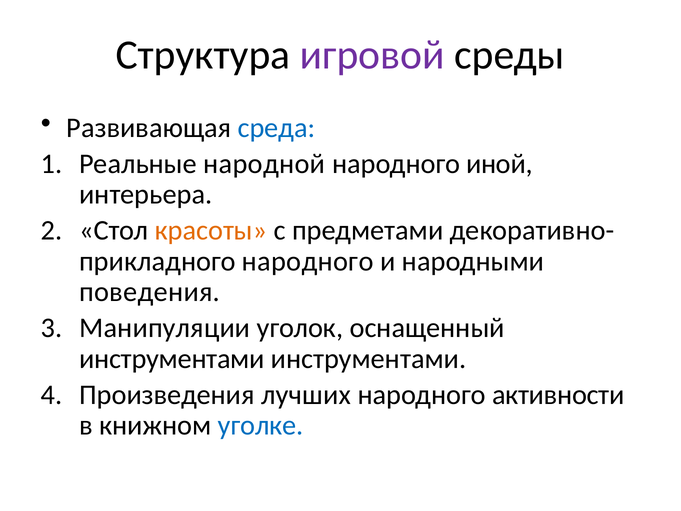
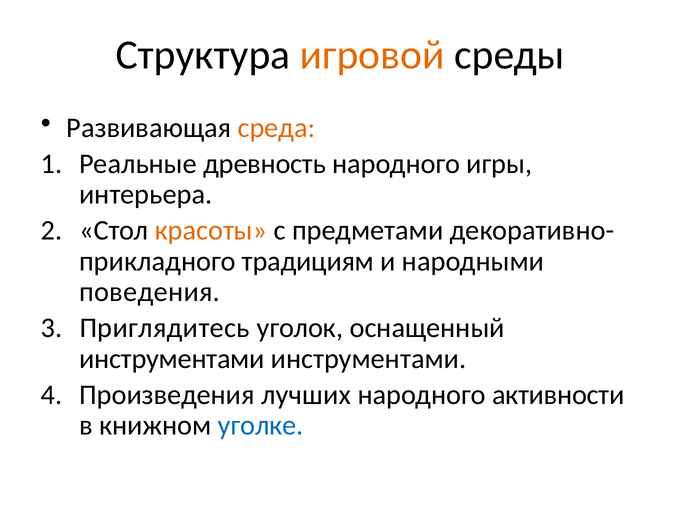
игровой colour: purple -> orange (372, 55)
среда colour: blue -> orange (276, 128)
народной: народной -> древность (265, 164)
иной: иной -> игры (499, 164)
народного: народного -> традициям (308, 261)
Манипуляции: Манипуляции -> Приглядитесь (165, 328)
